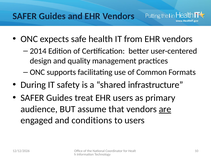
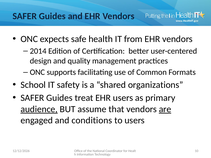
During: During -> School (33, 85)
infrastructure: infrastructure -> organizations (156, 85)
audience underline: none -> present (39, 109)
